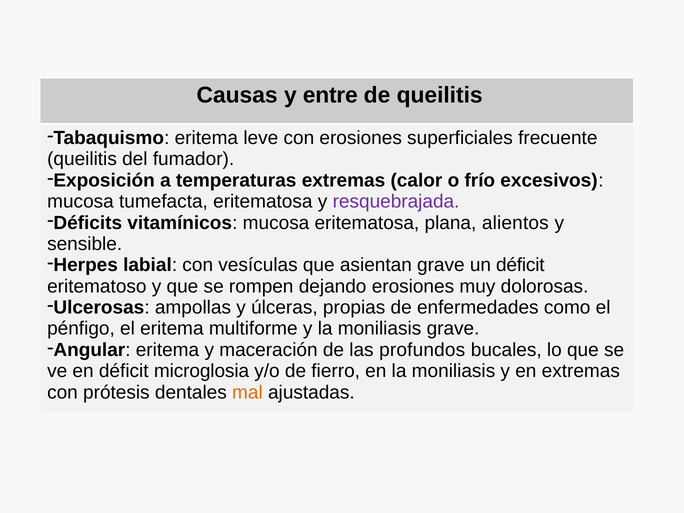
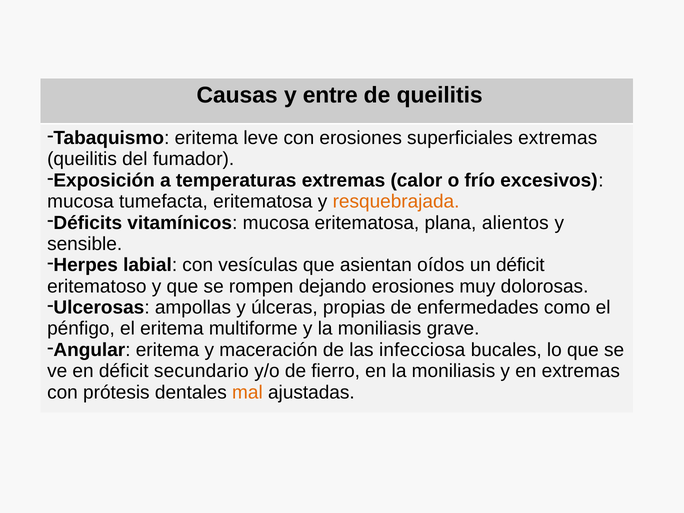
superficiales frecuente: frecuente -> extremas (558, 138)
resquebrajada colour: purple -> orange (396, 202)
asientan grave: grave -> oídos (441, 265)
profundos: profundos -> infecciosa (422, 350)
microglosia: microglosia -> secundario (201, 371)
